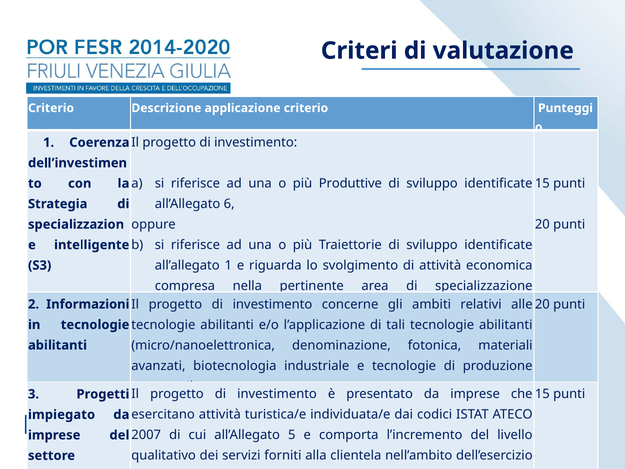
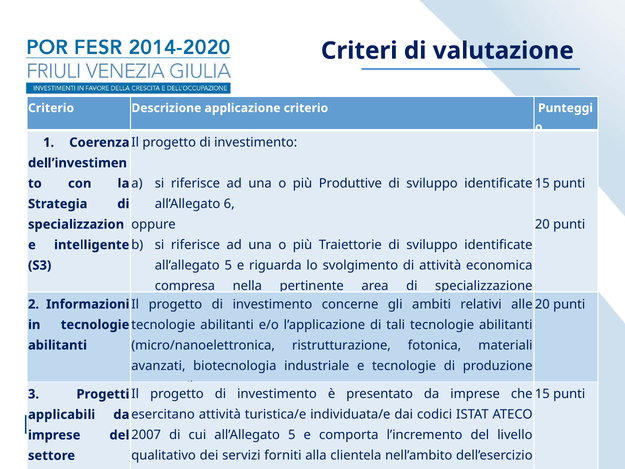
1: 1 -> 5 (228, 265)
denominazione: denominazione -> ristrutturazione (341, 345)
impiegato: impiegato -> applicabili (62, 414)
